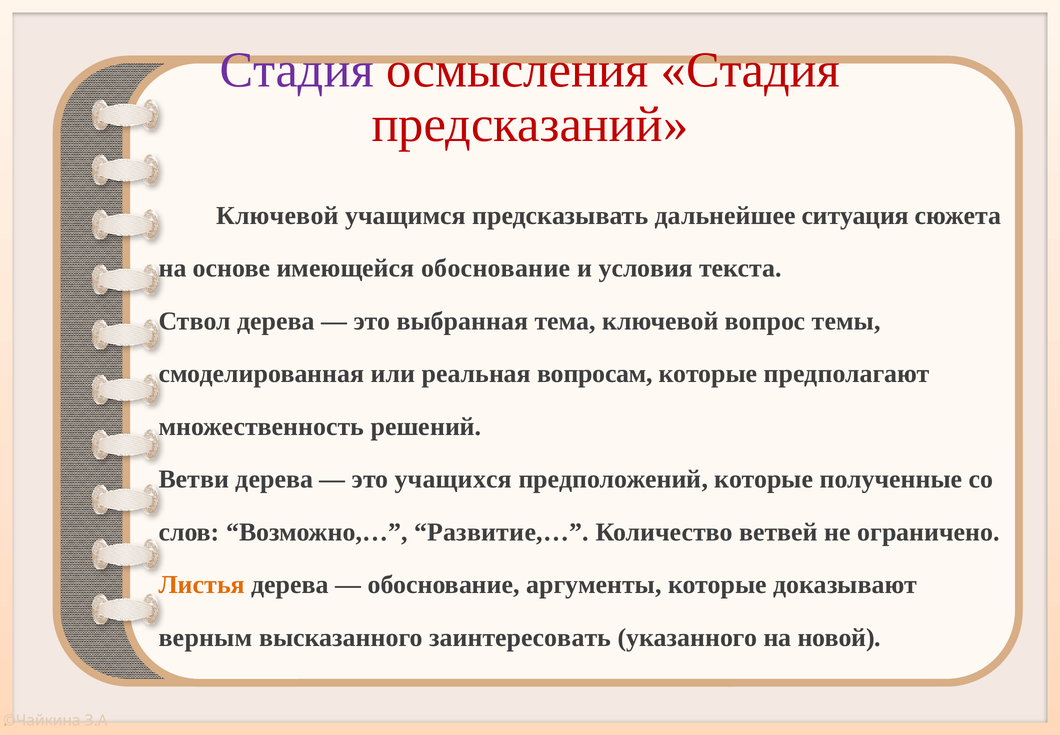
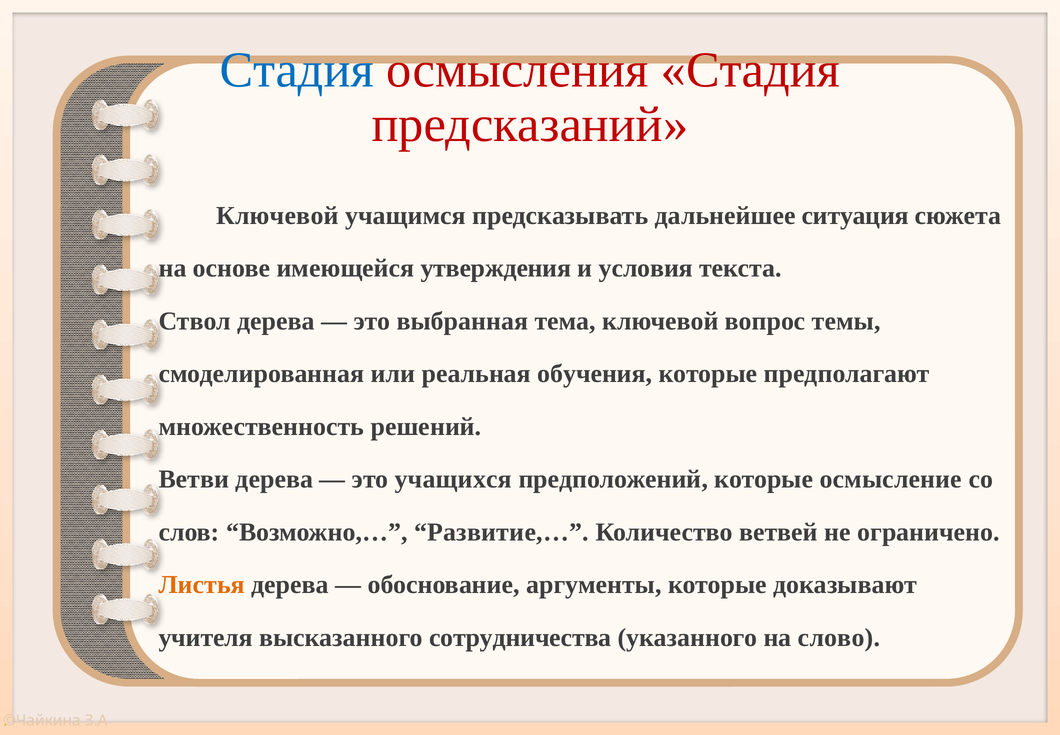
Стадия colour: purple -> blue (297, 70)
имеющейся обоснование: обоснование -> утверждения (496, 269)
вопросам: вопросам -> обучения (595, 374)
полученные: полученные -> осмысление (891, 480)
верным: верным -> учителя (206, 638)
заинтересовать: заинтересовать -> сотрудничества (520, 638)
новой: новой -> слово (839, 638)
